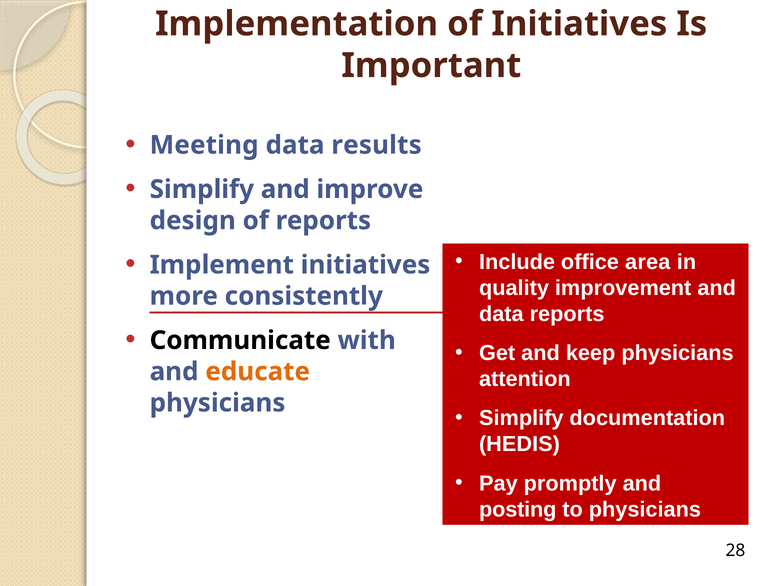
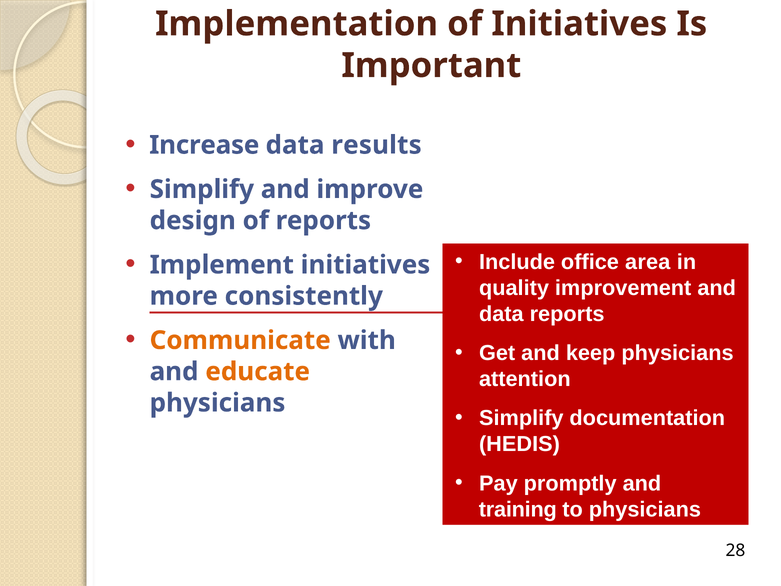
Meeting: Meeting -> Increase (204, 145)
Communicate colour: black -> orange (240, 340)
posting: posting -> training (518, 509)
